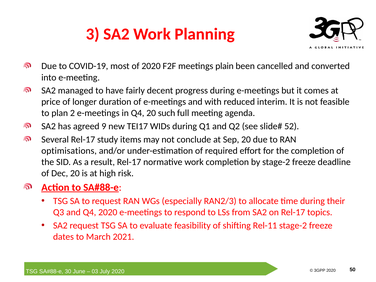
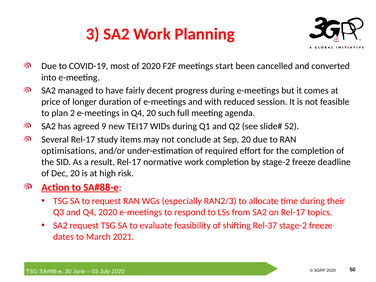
plain: plain -> start (224, 66)
interim: interim -> session (272, 102)
Rel-11: Rel-11 -> Rel-37 (265, 226)
